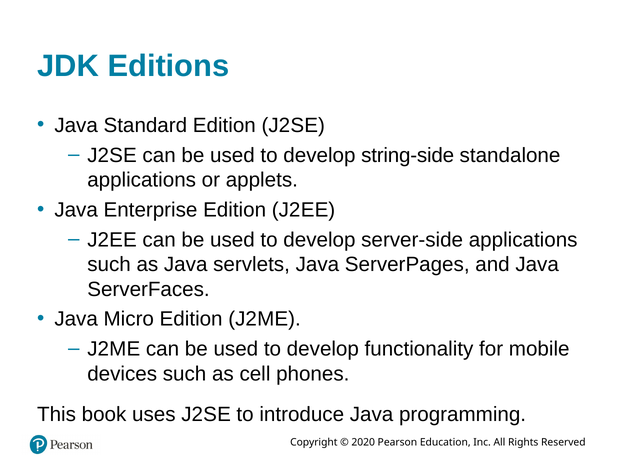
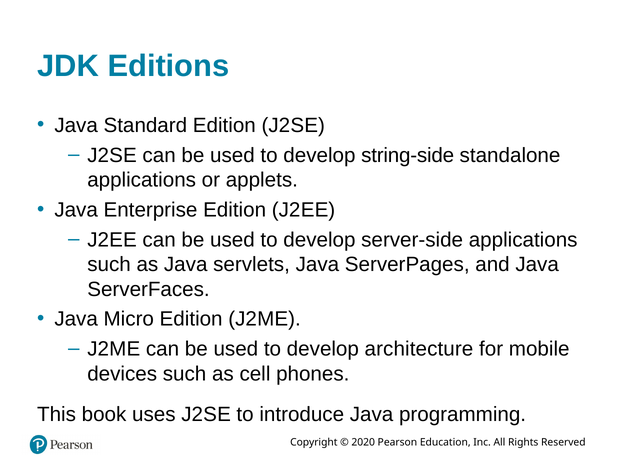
functionality: functionality -> architecture (419, 349)
